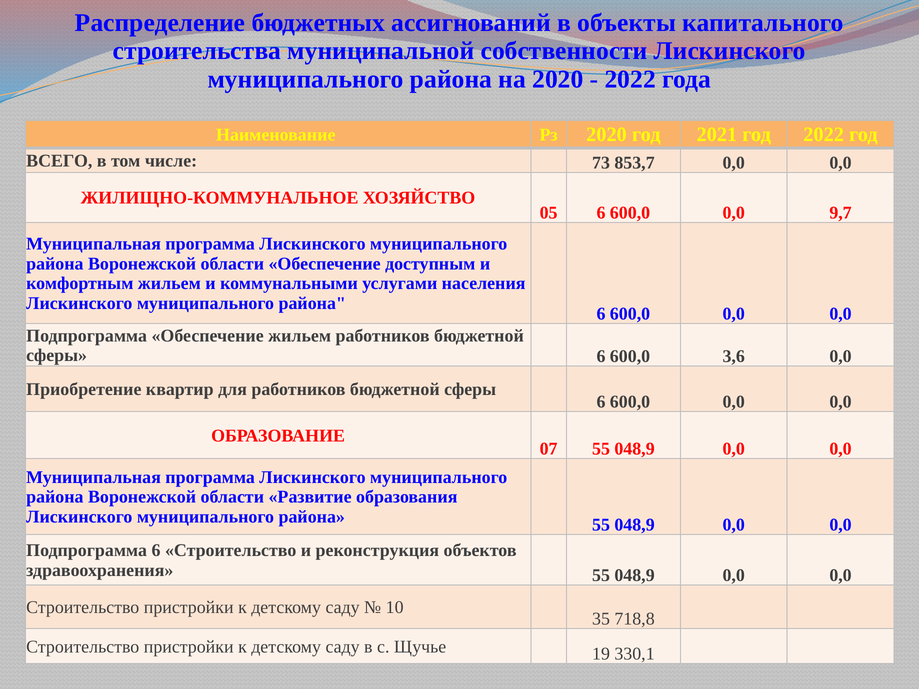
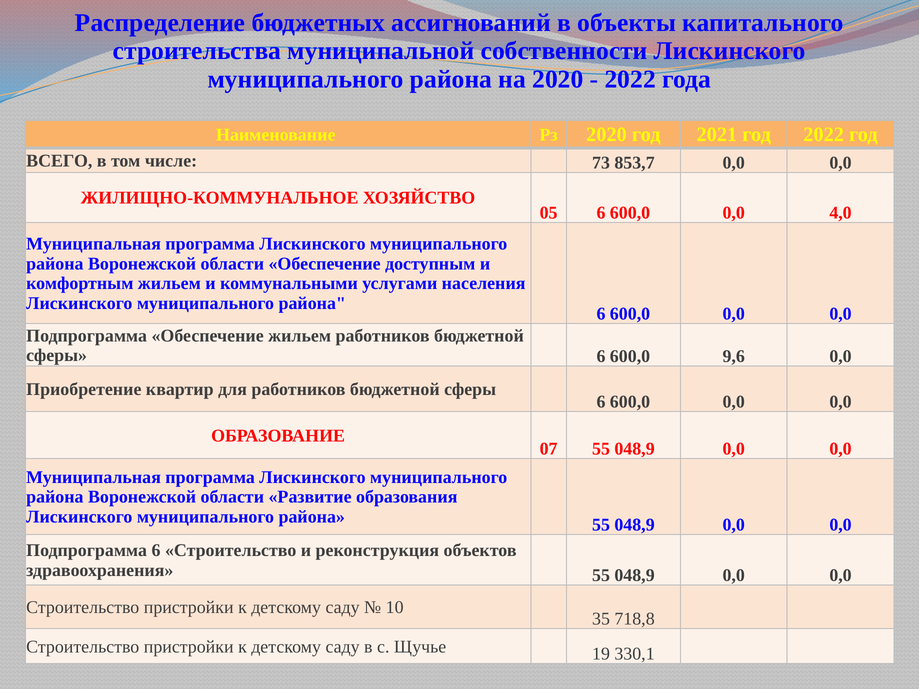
9,7: 9,7 -> 4,0 (841, 213)
3,6: 3,6 -> 9,6 (734, 357)
